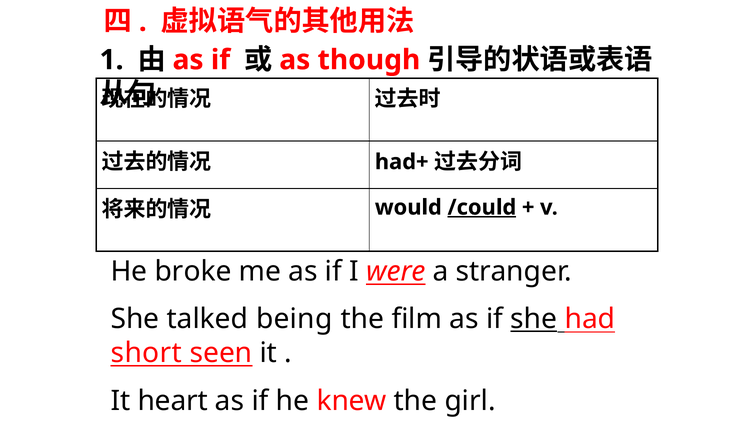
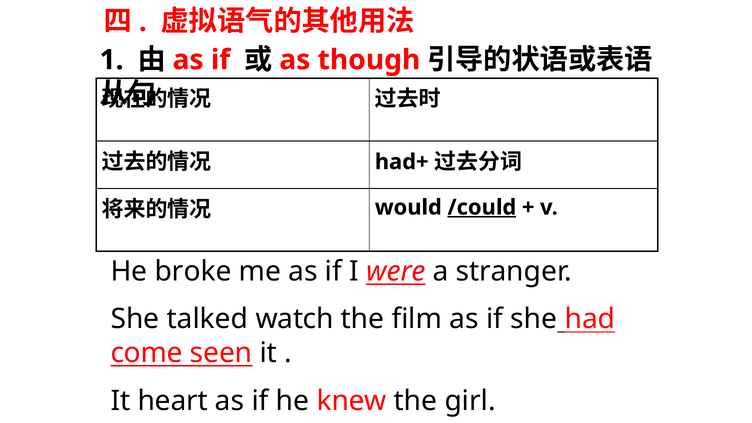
being: being -> watch (295, 319)
she underline: present -> none (534, 319)
short: short -> come (147, 353)
